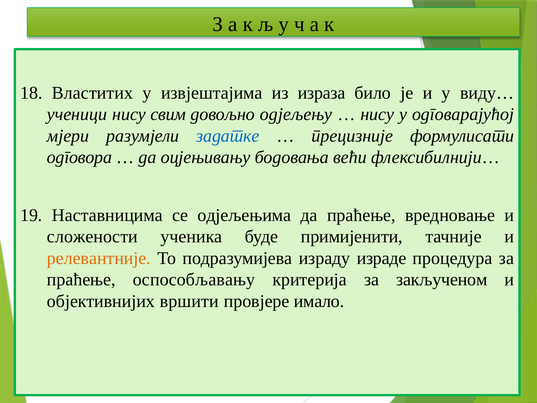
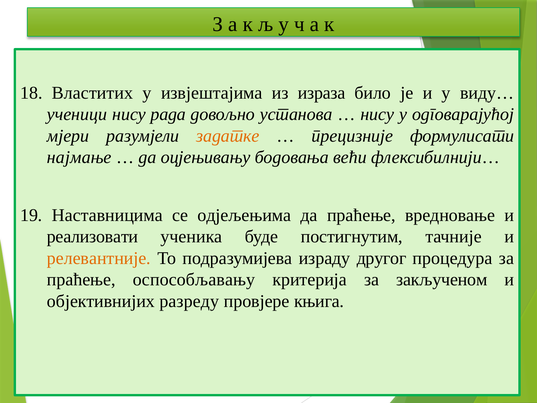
свим: свим -> рада (168, 114)
одјељењу: одјељењу -> установа (296, 114)
задатке colour: blue -> orange (228, 136)
одговора: одговора -> најмање (79, 157)
сложености: сложености -> реализовати (93, 237)
примијенити: примијенити -> постигнутим (352, 237)
израде: израде -> другог (382, 258)
вршити: вршити -> разреду (189, 301)
имало: имало -> књига (319, 301)
